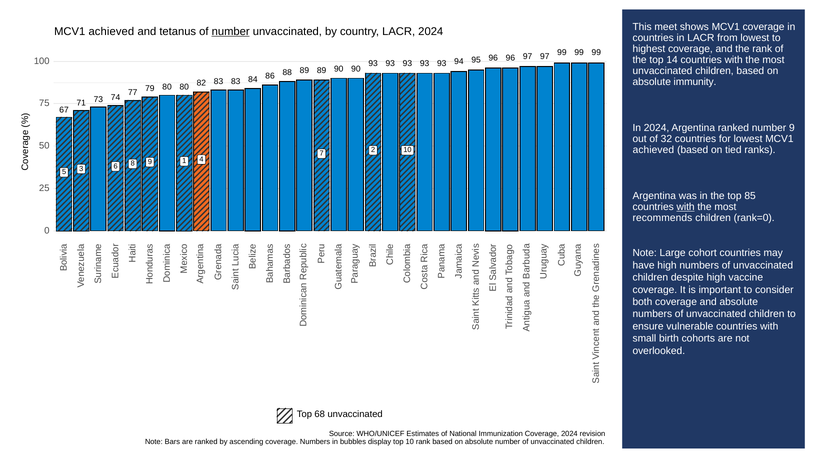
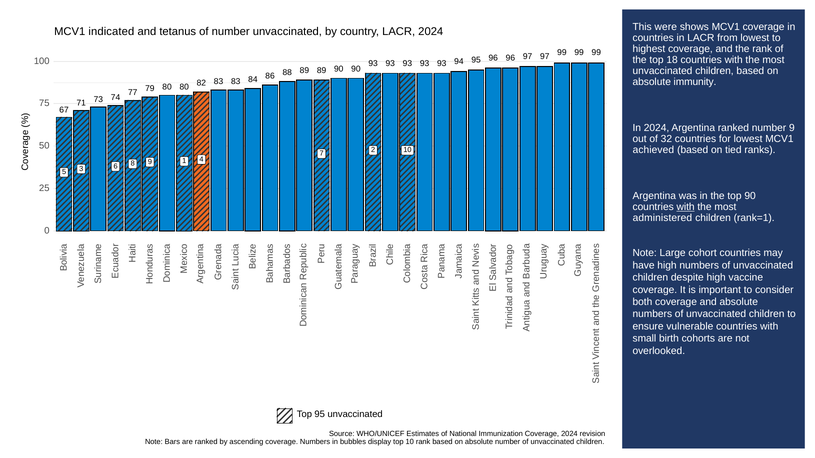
meet: meet -> were (666, 27)
achieved: achieved -> indicated (111, 32)
number underline: present -> none (231, 32)
14: 14 -> 18 (672, 60)
top 85: 85 -> 90 (750, 196)
recommends: recommends -> administered (662, 218)
rank=0: rank=0 -> rank=1 (754, 218)
Top 68: 68 -> 95 (320, 415)
